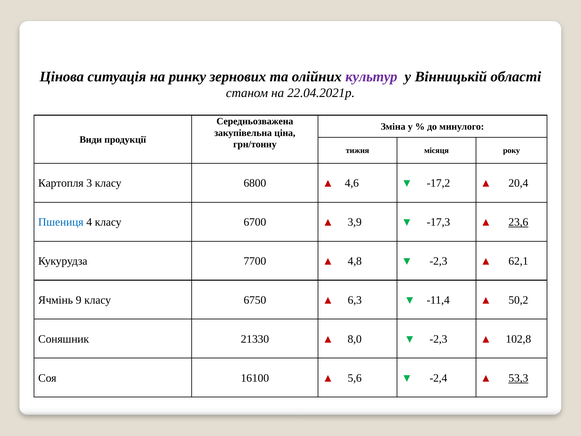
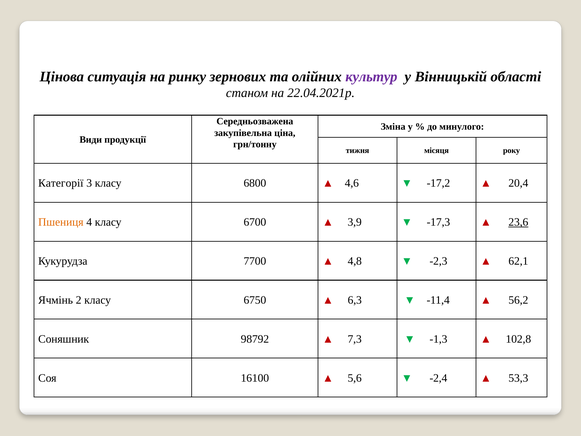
Картопля: Картопля -> Категорії (61, 183)
Пшениця colour: blue -> orange (61, 222)
9: 9 -> 2 (79, 300)
50,2: 50,2 -> 56,2 (518, 300)
21330: 21330 -> 98792 (255, 339)
8,0: 8,0 -> 7,3 (355, 339)
-2,3: -2,3 -> -1,3 (438, 339)
53,3 underline: present -> none (518, 378)
